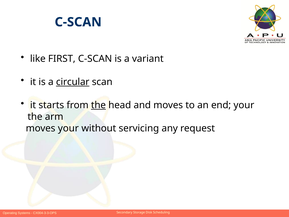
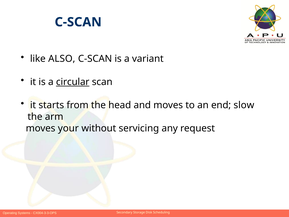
FIRST: FIRST -> ALSO (62, 59)
the underline: present -> none (98, 105)
end your: your -> slow (244, 105)
